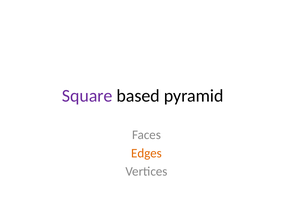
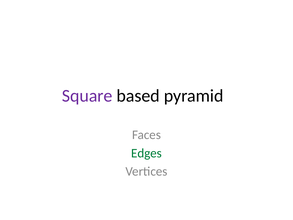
Edges colour: orange -> green (147, 153)
